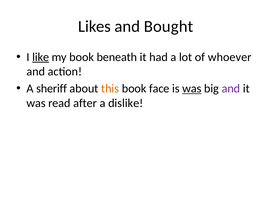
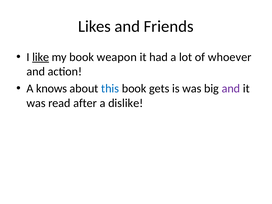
Bought: Bought -> Friends (169, 26)
beneath: beneath -> weapon (117, 57)
sheriff: sheriff -> knows (52, 89)
this colour: orange -> blue (110, 89)
face: face -> gets (159, 89)
was underline: present -> none (192, 89)
